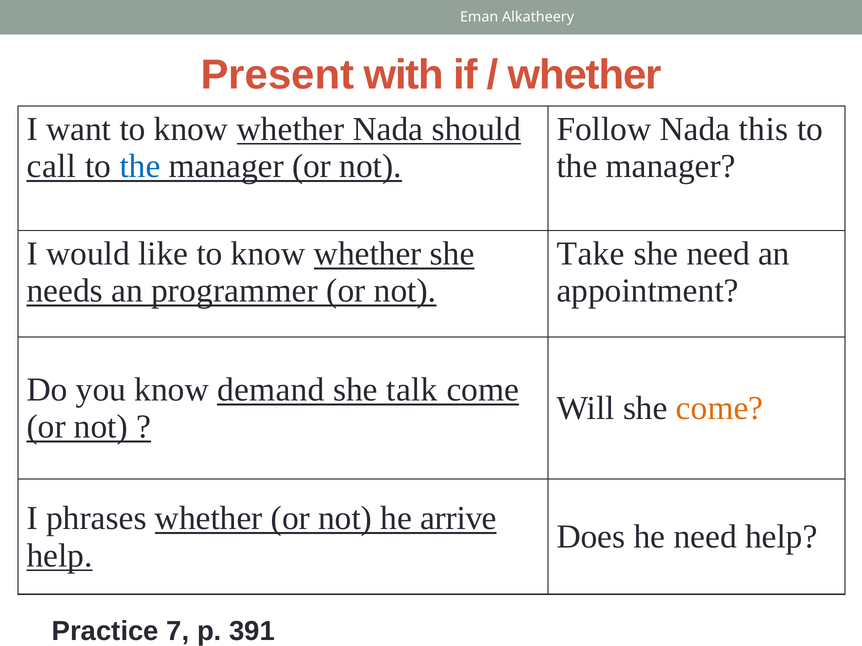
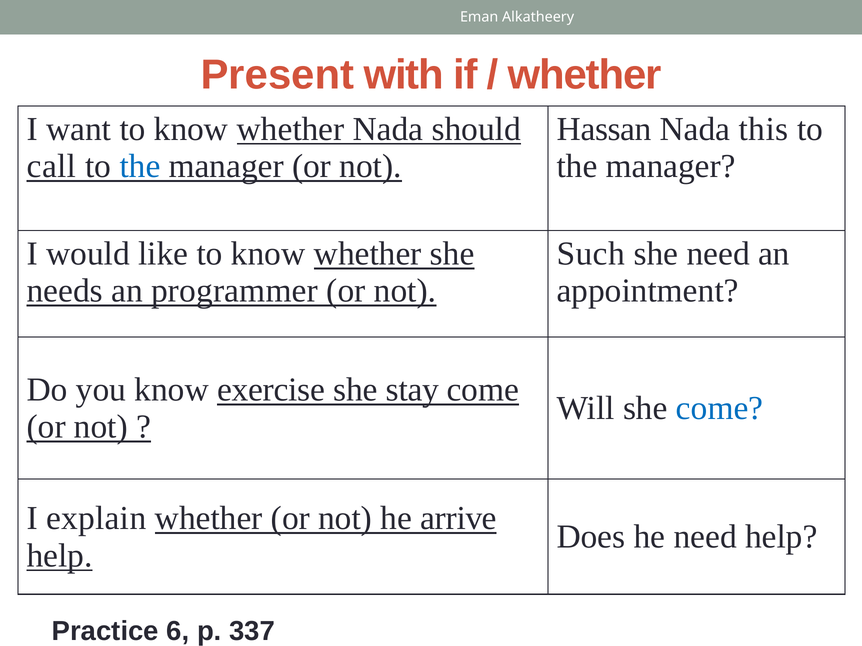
Follow: Follow -> Hassan (604, 129)
Take: Take -> Such (591, 254)
demand: demand -> exercise (271, 390)
talk: talk -> stay (412, 390)
come colour: orange -> blue (720, 409)
phrases: phrases -> explain (96, 519)
7: 7 -> 6 (178, 632)
391: 391 -> 337 (252, 632)
